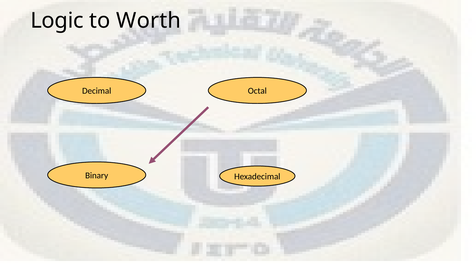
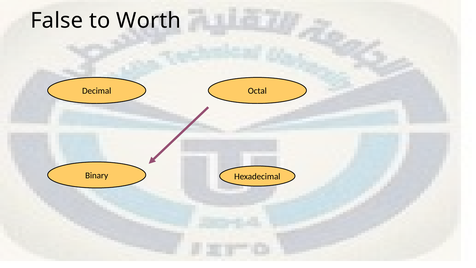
Logic: Logic -> False (57, 21)
